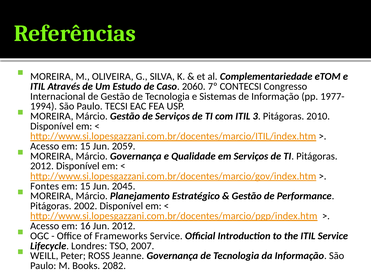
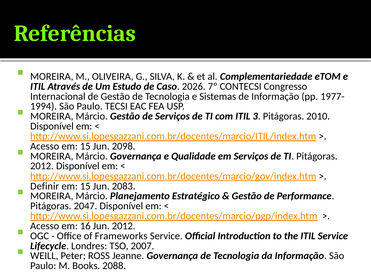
2060: 2060 -> 2026 (194, 86)
2059: 2059 -> 2098 (124, 146)
Fontes: Fontes -> Definir (45, 186)
2045: 2045 -> 2083 (124, 186)
2002: 2002 -> 2047 (86, 205)
2082: 2082 -> 2088 (114, 265)
